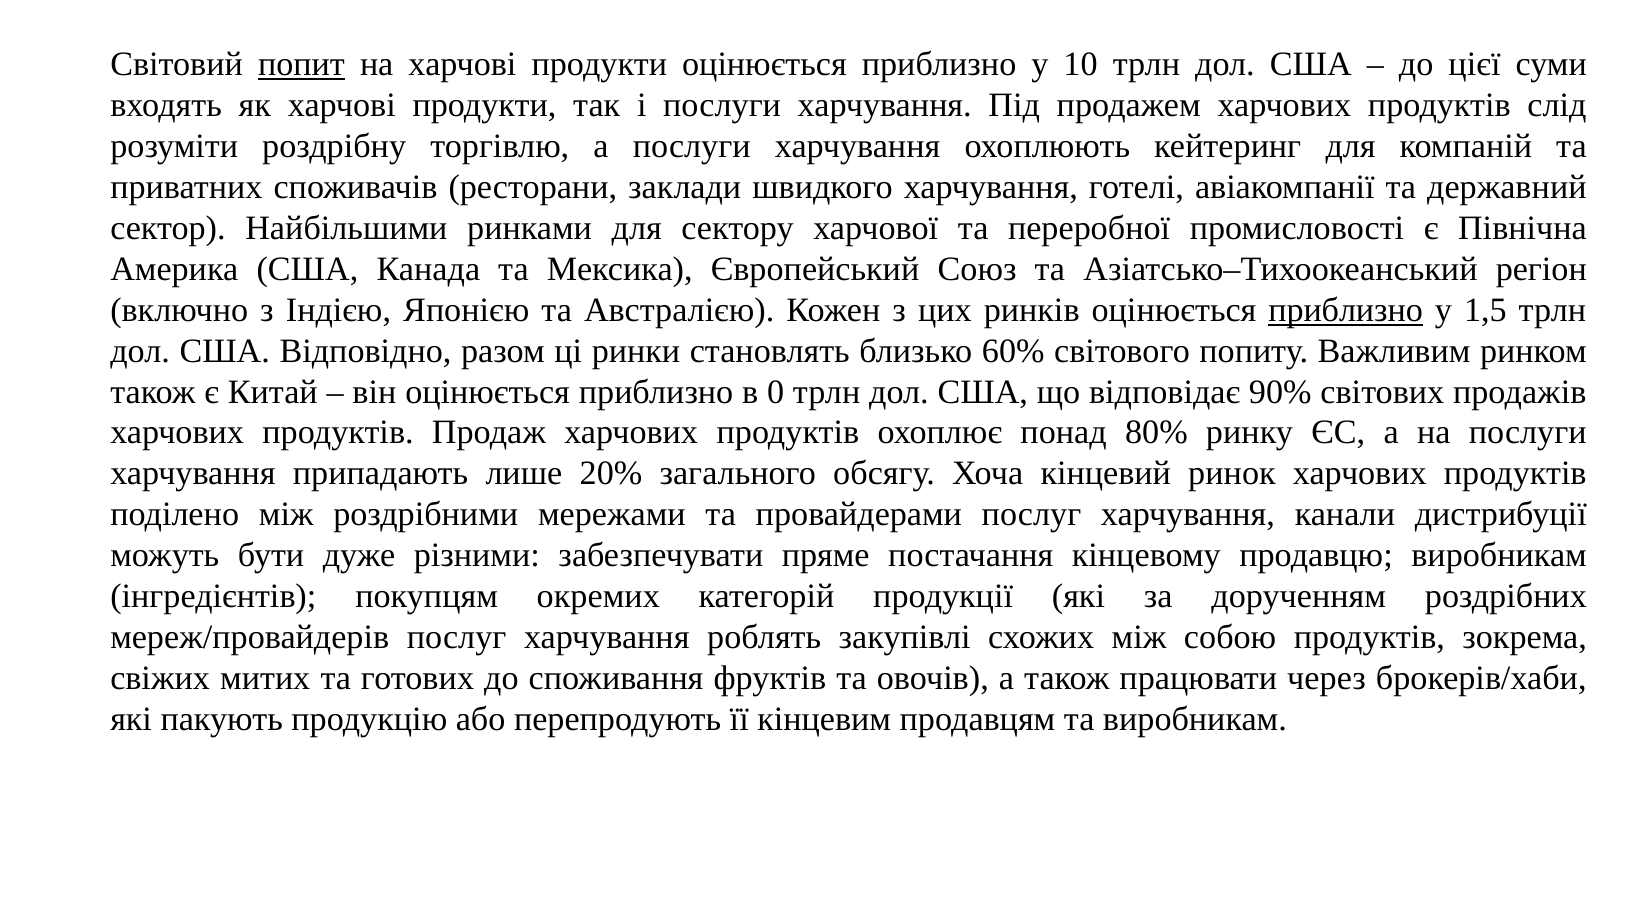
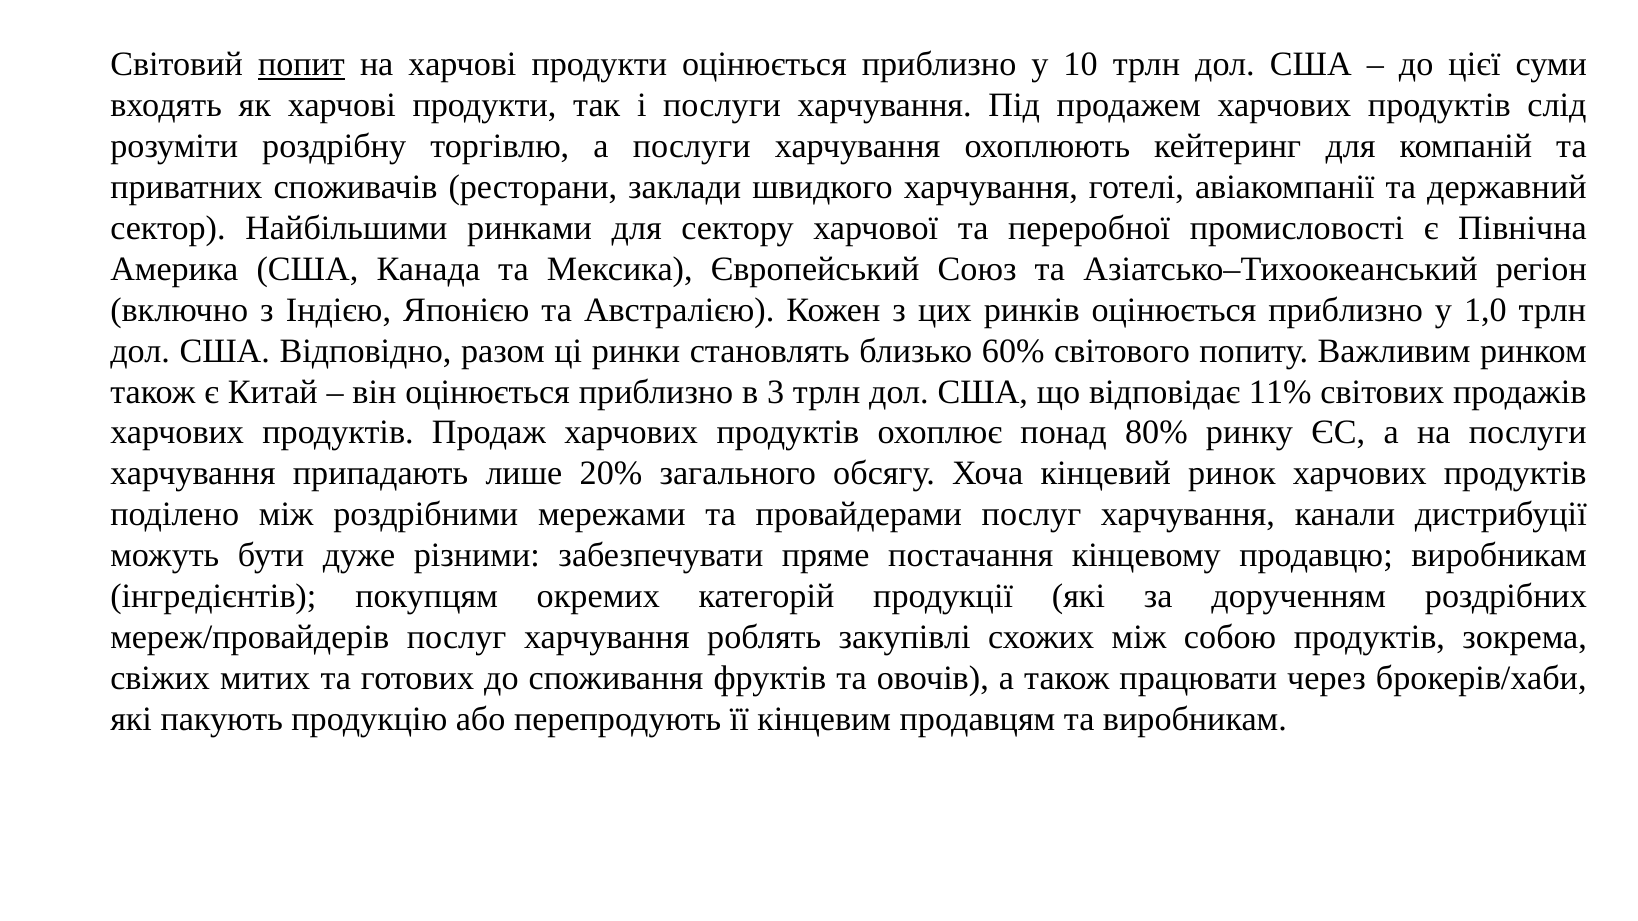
приблизно underline: present -> none (1346, 310)
1,5: 1,5 -> 1,0 (1485, 310)
0: 0 -> 3 (776, 392)
90%: 90% -> 11% (1280, 392)
